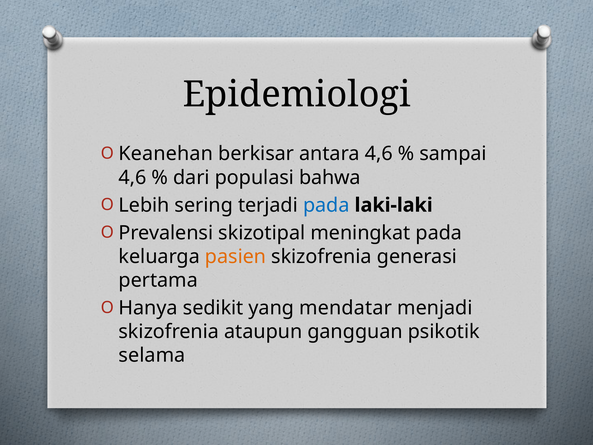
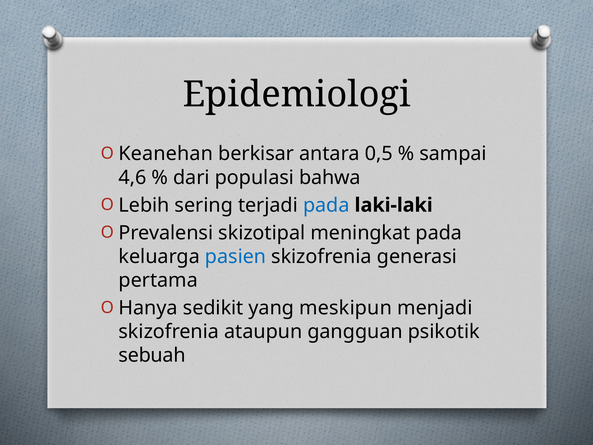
antara 4,6: 4,6 -> 0,5 (379, 154)
pasien colour: orange -> blue (236, 256)
mendatar: mendatar -> meskipun (346, 308)
selama: selama -> sebuah (152, 355)
